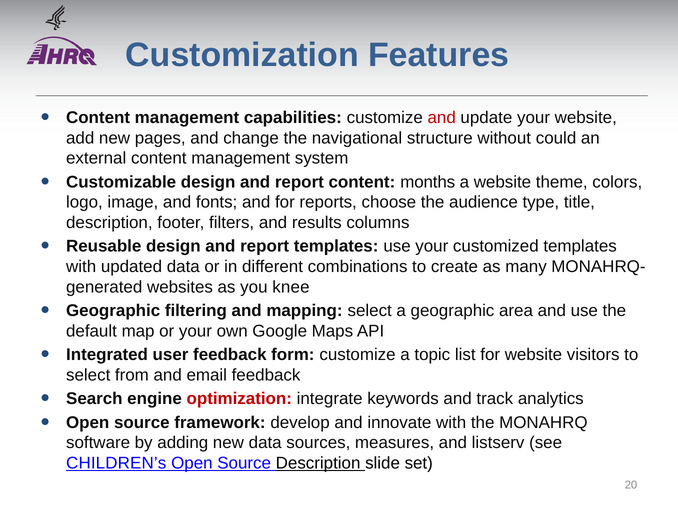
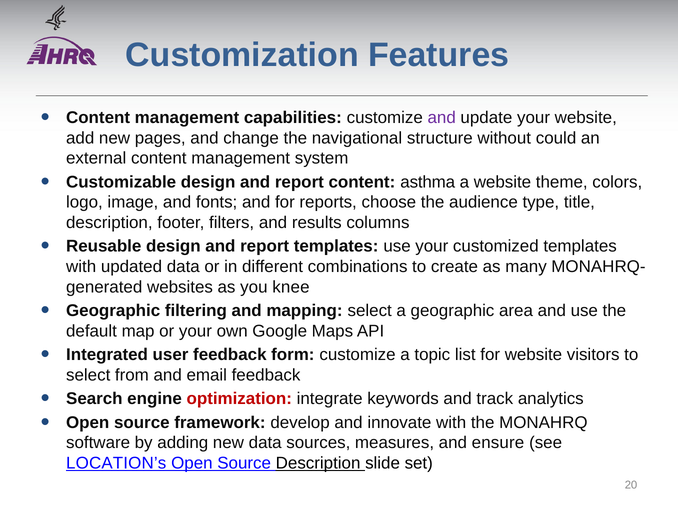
and colour: red -> purple (442, 118)
months: months -> asthma (428, 182)
listserv: listserv -> ensure (498, 443)
CHILDREN’s: CHILDREN’s -> LOCATION’s (116, 464)
